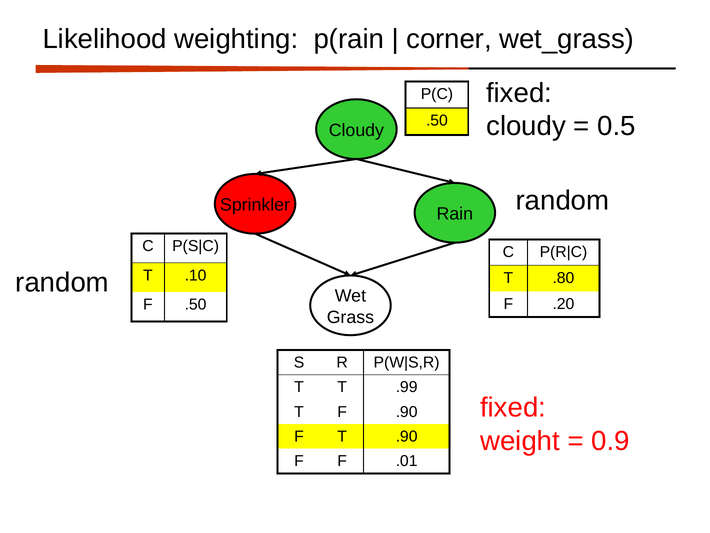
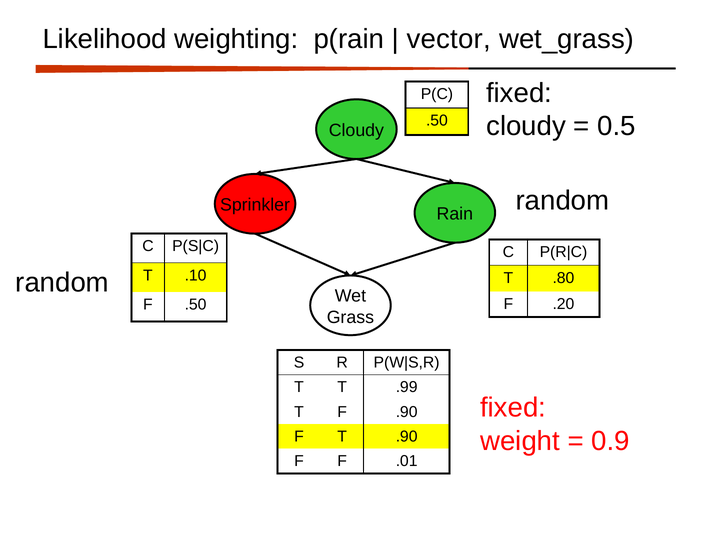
corner: corner -> vector (449, 39)
